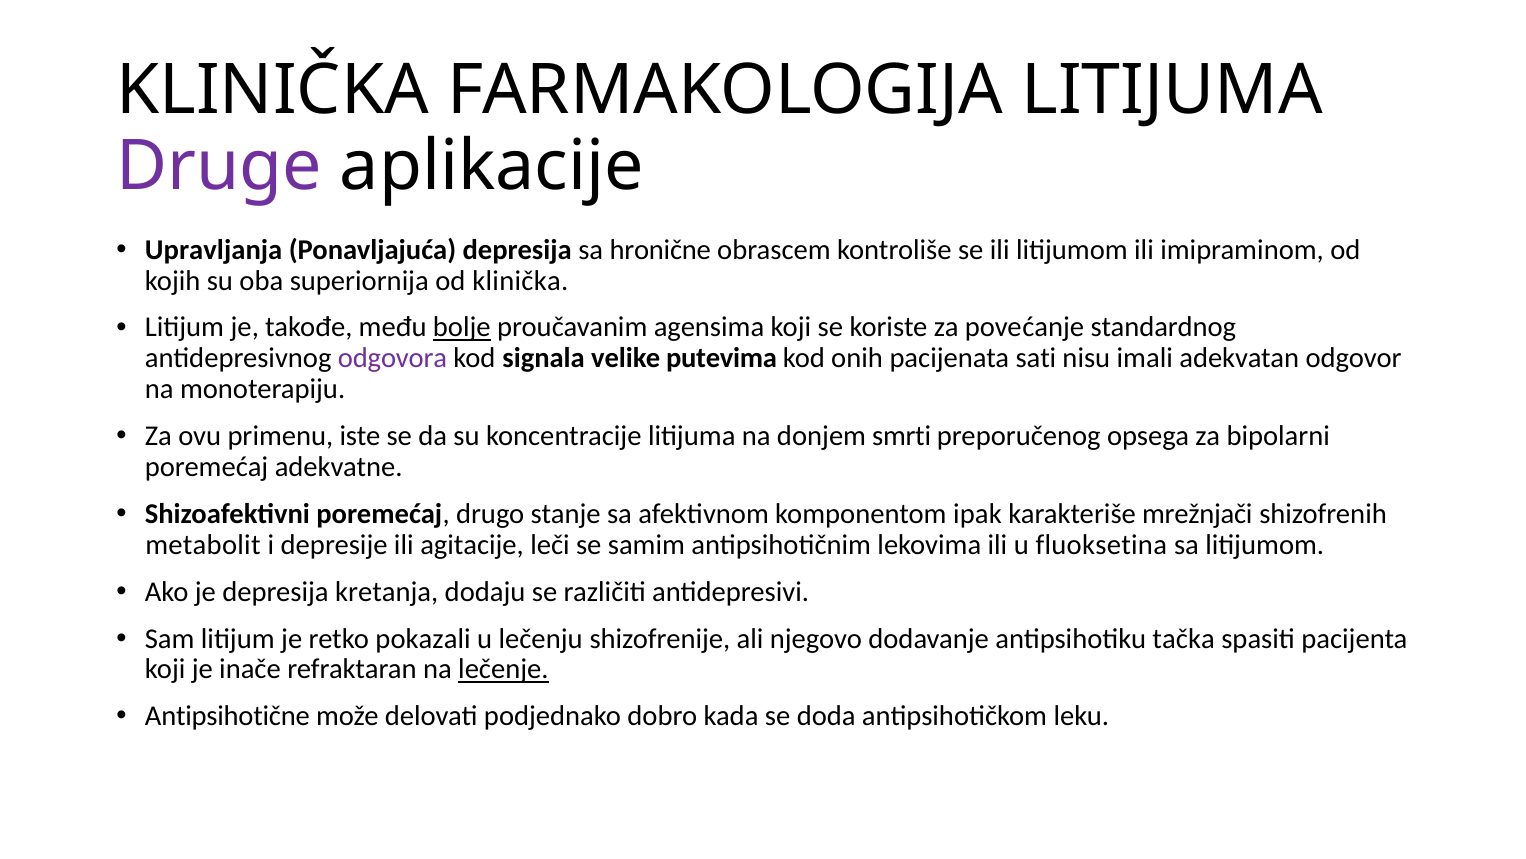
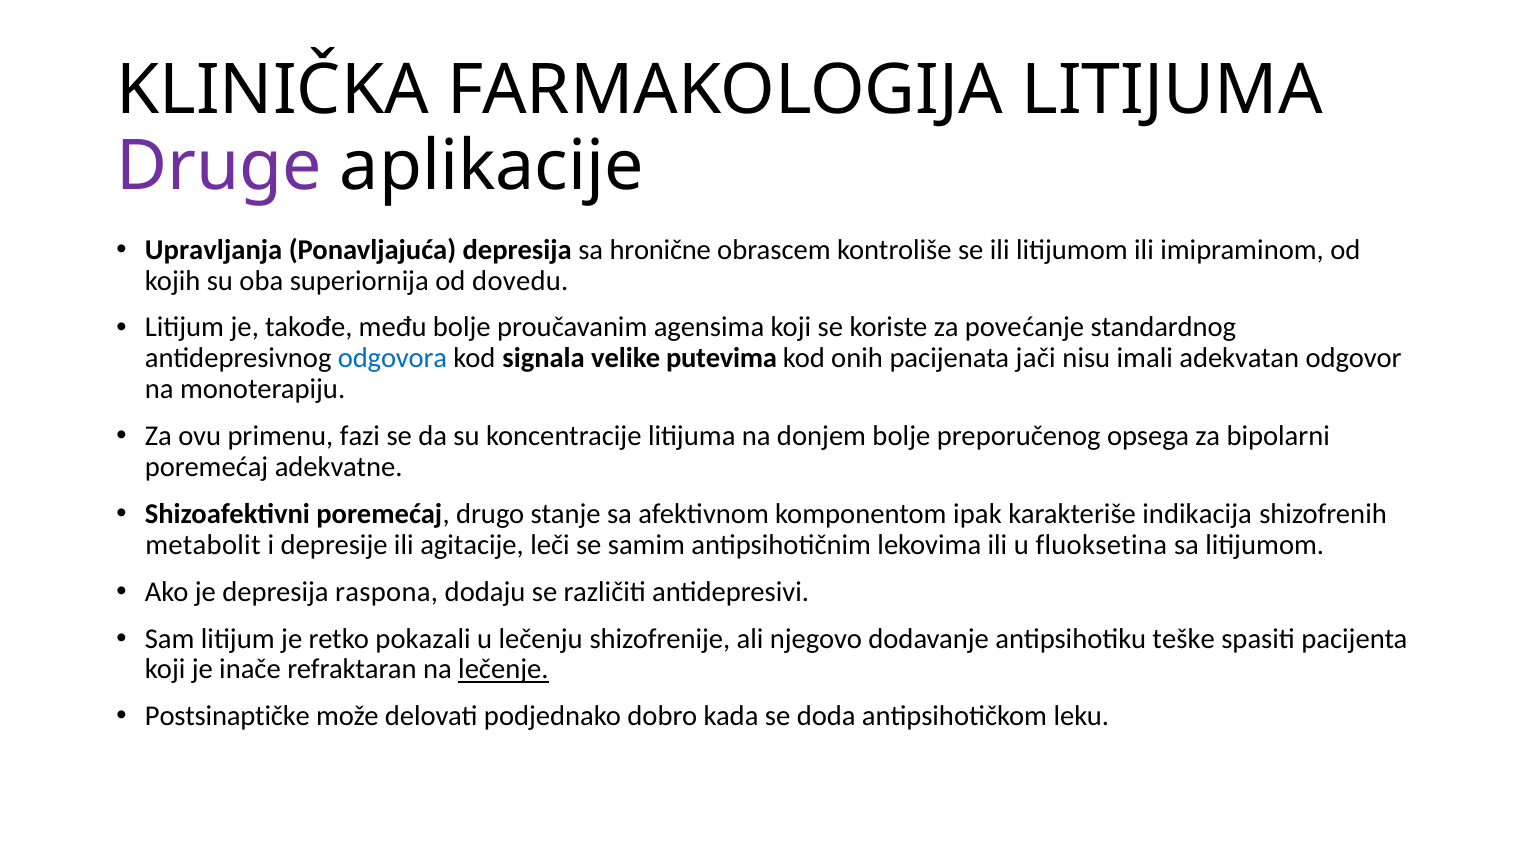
od klinička: klinička -> dovedu (520, 280)
bolje underline: present -> none (462, 327)
odgovora colour: purple -> blue (393, 358)
sati: sati -> jači (1036, 358)
iste: iste -> fazi (360, 436)
donjem smrti: smrti -> bolje (901, 436)
mrežnjači: mrežnjači -> indikacija (1197, 514)
kretanja: kretanja -> raspona (387, 591)
tačka: tačka -> teške (1184, 638)
Antipsihotične: Antipsihotične -> Postsinaptičke (227, 716)
